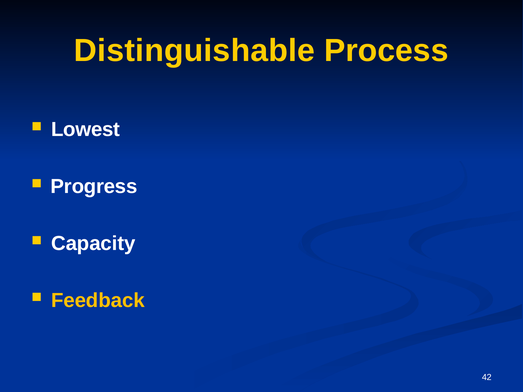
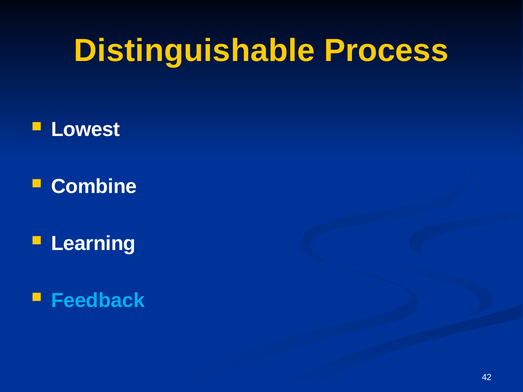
Progress: Progress -> Combine (94, 187)
Capacity: Capacity -> Learning (93, 244)
Feedback colour: yellow -> light blue (98, 301)
